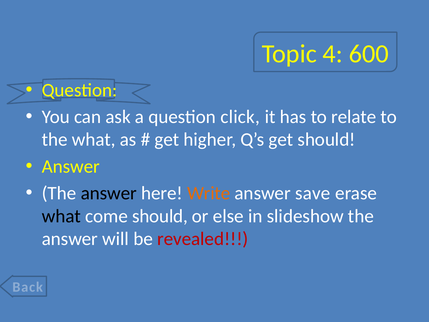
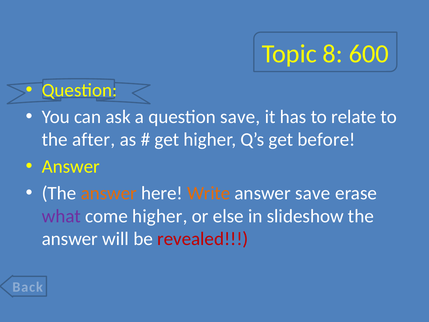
4: 4 -> 8 (333, 54)
question click: click -> save (240, 117)
the what: what -> after (94, 140)
get should: should -> before (327, 140)
answer colour: black -> orange (109, 193)
what colour: black -> purple (61, 216)
come should: should -> higher (160, 216)
